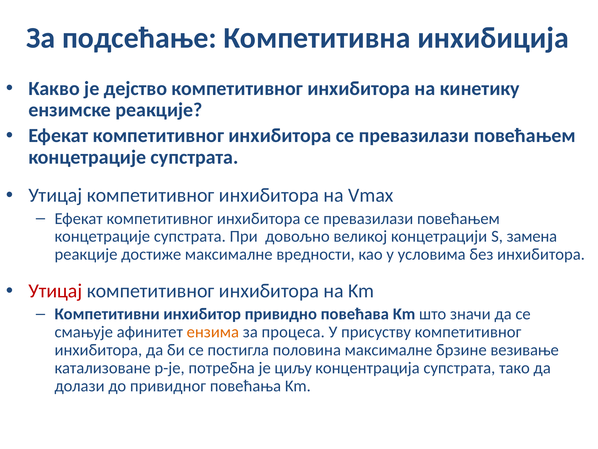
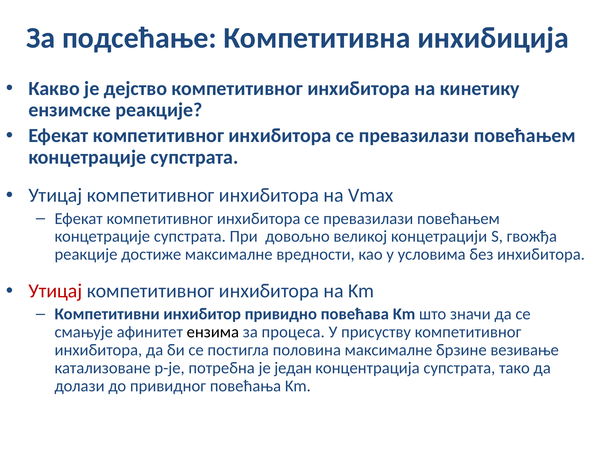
замена: замена -> гвожђа (532, 236)
ензима colour: orange -> black (213, 332)
циљу: циљу -> један (293, 368)
